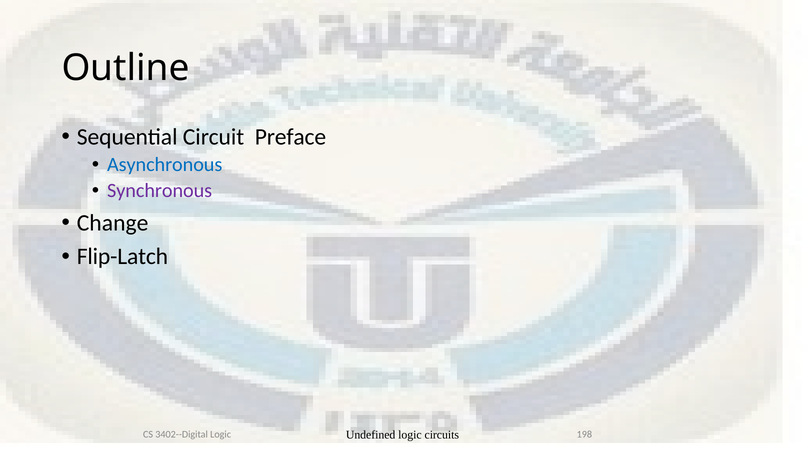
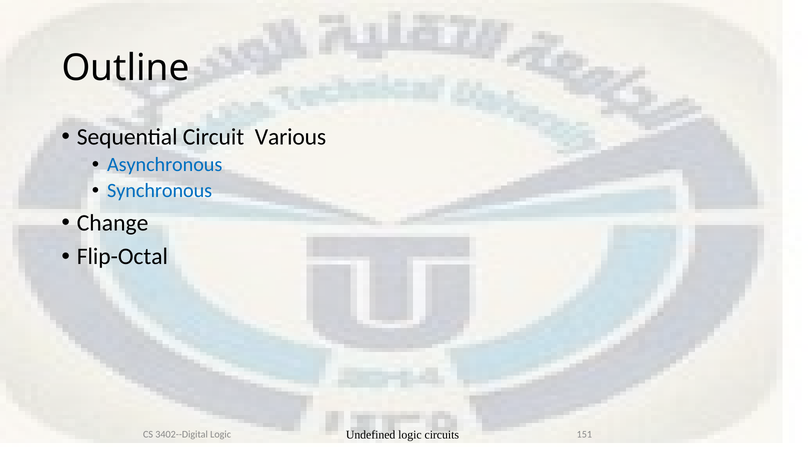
Preface: Preface -> Various (290, 137)
Synchronous colour: purple -> blue (160, 190)
Flip-Latch: Flip-Latch -> Flip-Octal (122, 256)
198: 198 -> 151 (584, 434)
